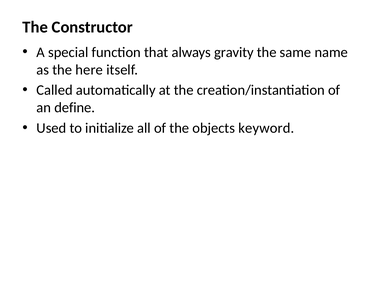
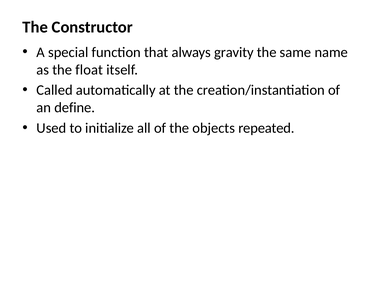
here: here -> float (89, 70)
keyword: keyword -> repeated (266, 128)
